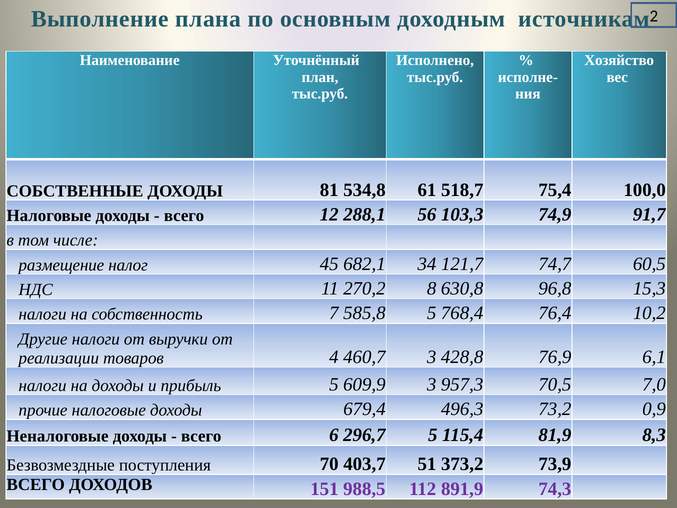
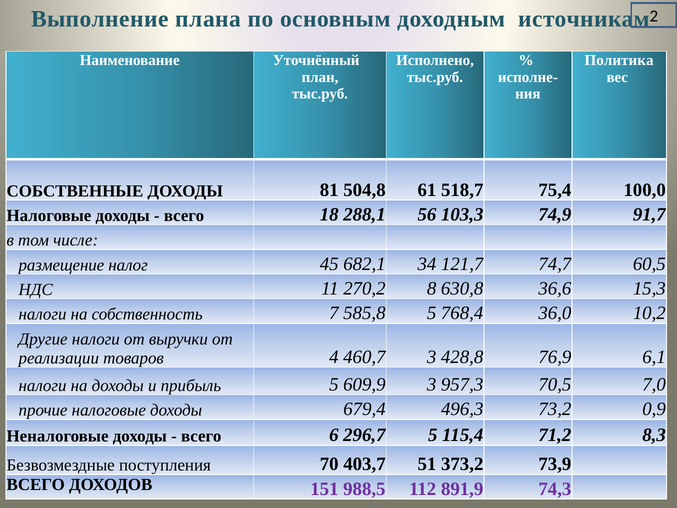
Хозяйство: Хозяйство -> Политика (619, 60)
534,8: 534,8 -> 504,8 (364, 190)
12: 12 -> 18 (329, 214)
96,8: 96,8 -> 36,6 (555, 288)
76,4: 76,4 -> 36,0 (555, 313)
81,9: 81,9 -> 71,2 (555, 435)
